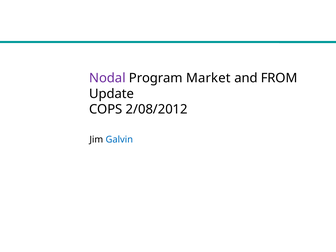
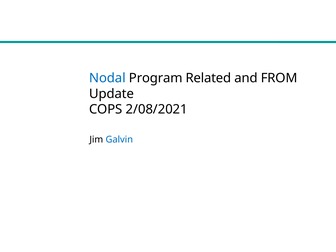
Nodal colour: purple -> blue (107, 78)
Market: Market -> Related (208, 78)
2/08/2012: 2/08/2012 -> 2/08/2021 (157, 109)
